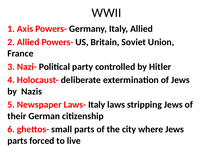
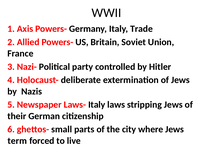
Italy Allied: Allied -> Trade (142, 29)
parts: parts -> term (17, 141)
